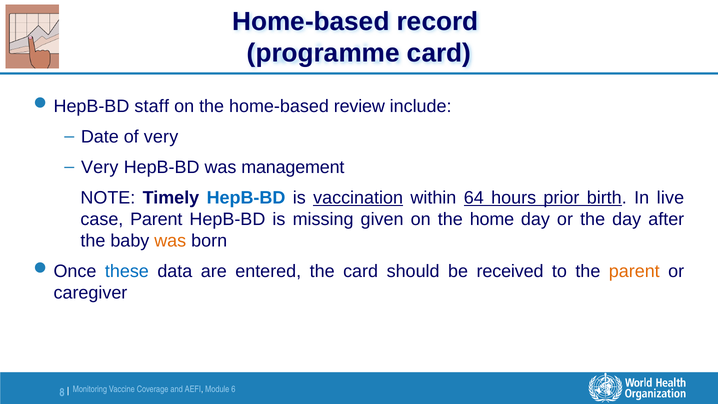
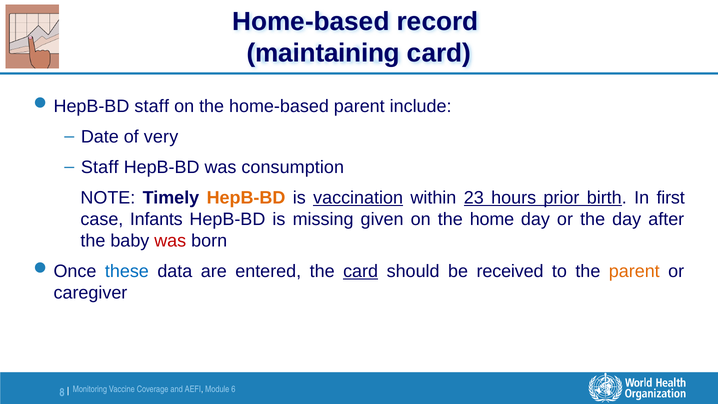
programme: programme -> maintaining (323, 53)
home-based review: review -> parent (359, 106)
Very: Very -> Staff (100, 167)
management: management -> consumption (293, 167)
HepB-BD colour: blue -> orange (246, 198)
64: 64 -> 23 (474, 198)
live: live -> first (671, 198)
case Parent: Parent -> Infants (156, 219)
was colour: orange -> red (170, 241)
card underline: none -> present (361, 271)
